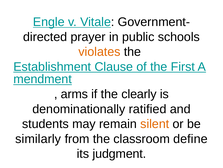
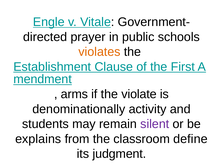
clearly: clearly -> violate (139, 94)
ratified: ratified -> activity (148, 109)
silent colour: orange -> purple (155, 123)
similarly: similarly -> explains (38, 138)
